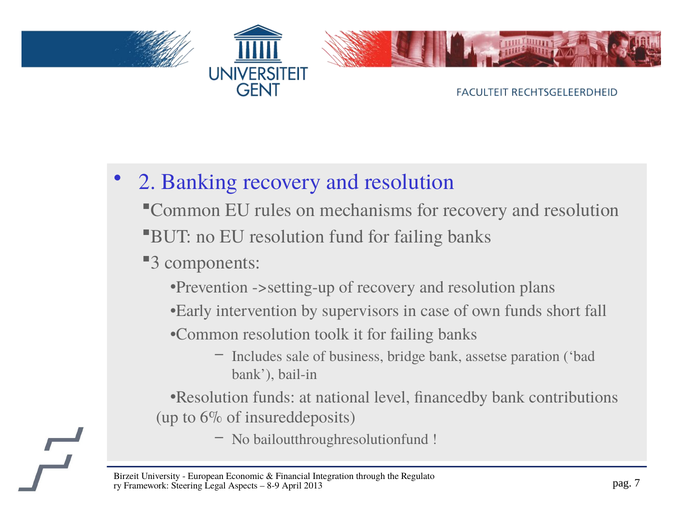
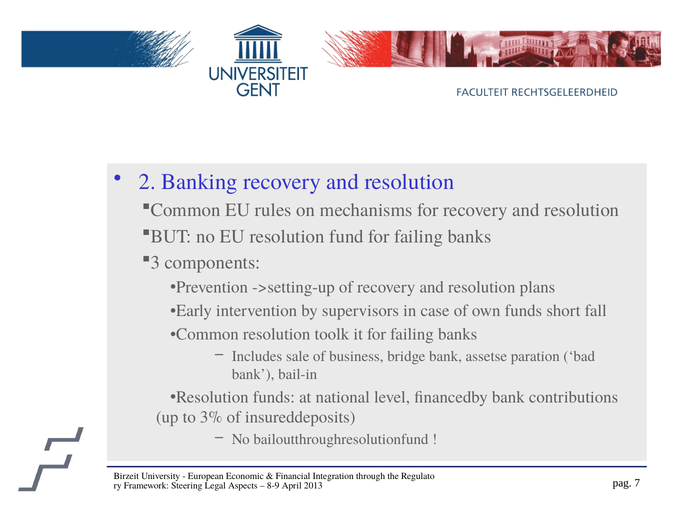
6%: 6% -> 3% (211, 417)
